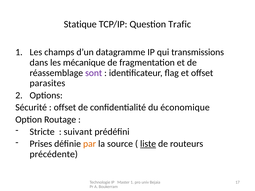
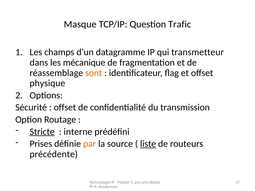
Statique: Statique -> Masque (80, 24)
transmissions: transmissions -> transmetteur (198, 52)
sont colour: purple -> orange (94, 73)
parasites: parasites -> physique (47, 83)
économique: économique -> transmission (185, 108)
Stricte underline: none -> present (42, 132)
suivant: suivant -> interne (78, 132)
